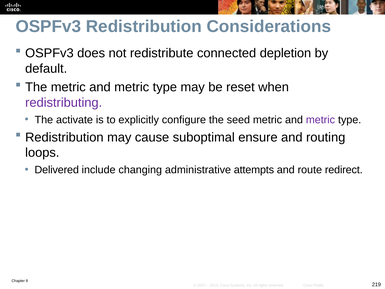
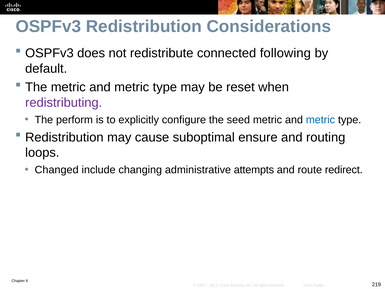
depletion: depletion -> following (285, 53)
activate: activate -> perform (74, 120)
metric colour: purple -> blue (320, 120)
Delivered: Delivered -> Changed (57, 170)
